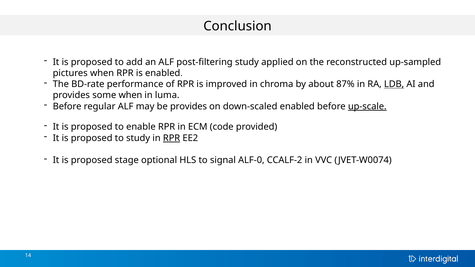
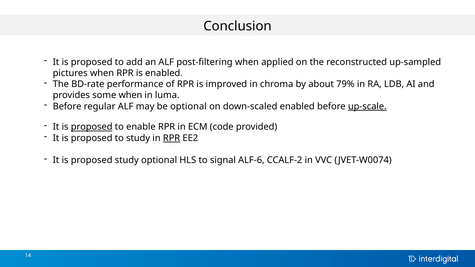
post-filtering study: study -> when (247, 62)
87%: 87% -> 79% (345, 84)
LDB underline: present -> none (394, 84)
be provides: provides -> optional (188, 106)
proposed underline: none -> present (92, 127)
proposed stage: stage -> study (127, 160)
ALF-0: ALF-0 -> ALF-6 (251, 160)
